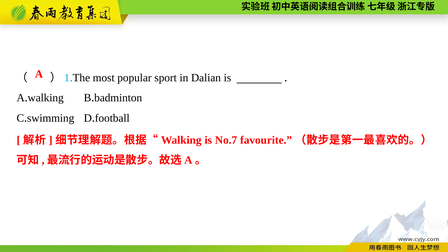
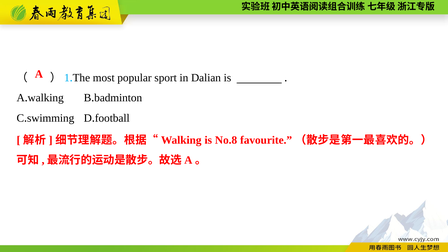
No.7: No.7 -> No.8 (226, 140)
